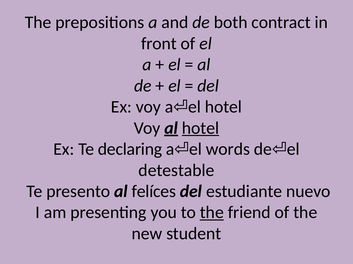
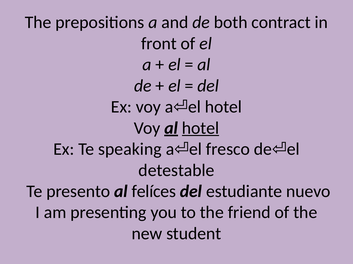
declaring: declaring -> speaking (130, 149)
words: words -> fresco (228, 149)
the underline: present -> none (212, 213)
